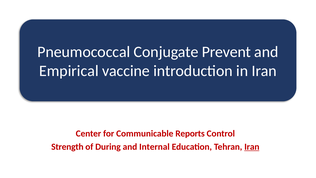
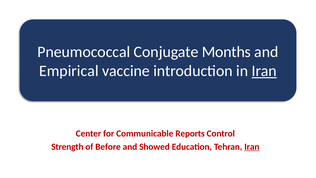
Prevent: Prevent -> Months (226, 52)
Iran underline: none -> present (264, 71)
During: During -> Before (108, 147)
Internal: Internal -> Showed (154, 147)
